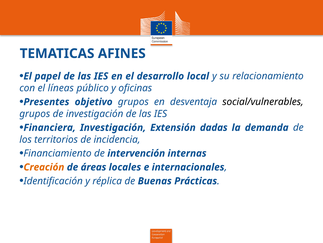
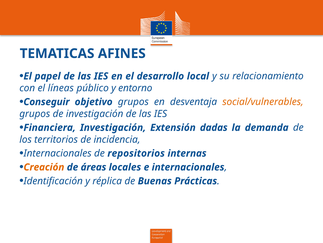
oficinas: oficinas -> entorno (135, 88)
Presentes: Presentes -> Conseguir (46, 102)
social/vulnerables colour: black -> orange (263, 102)
Financiamiento: Financiamiento -> Internacionales (58, 153)
intervención: intervención -> repositorios (136, 153)
